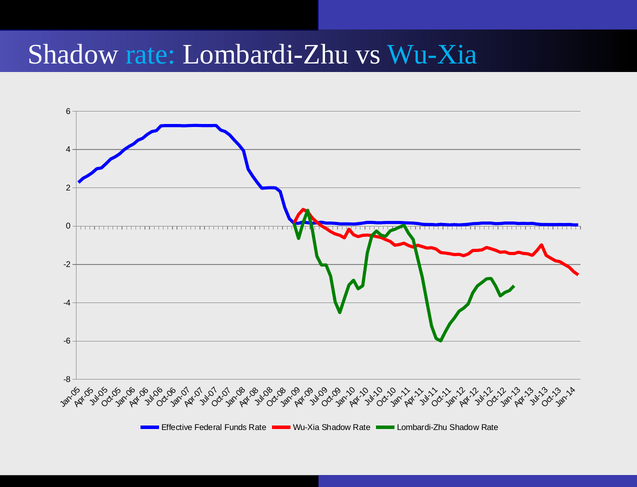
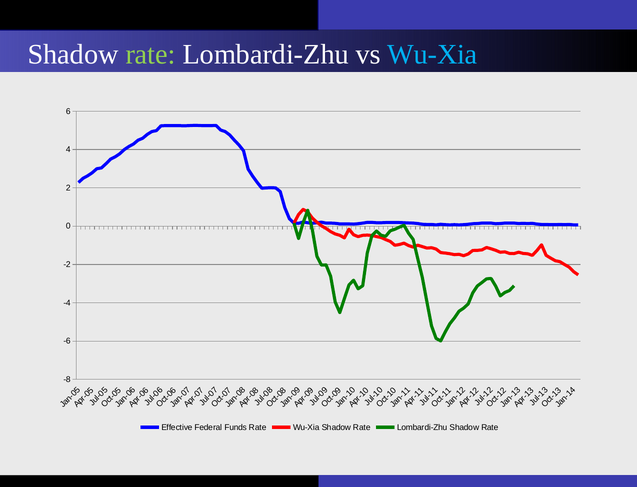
rate colour: light blue -> light green (151, 54)
